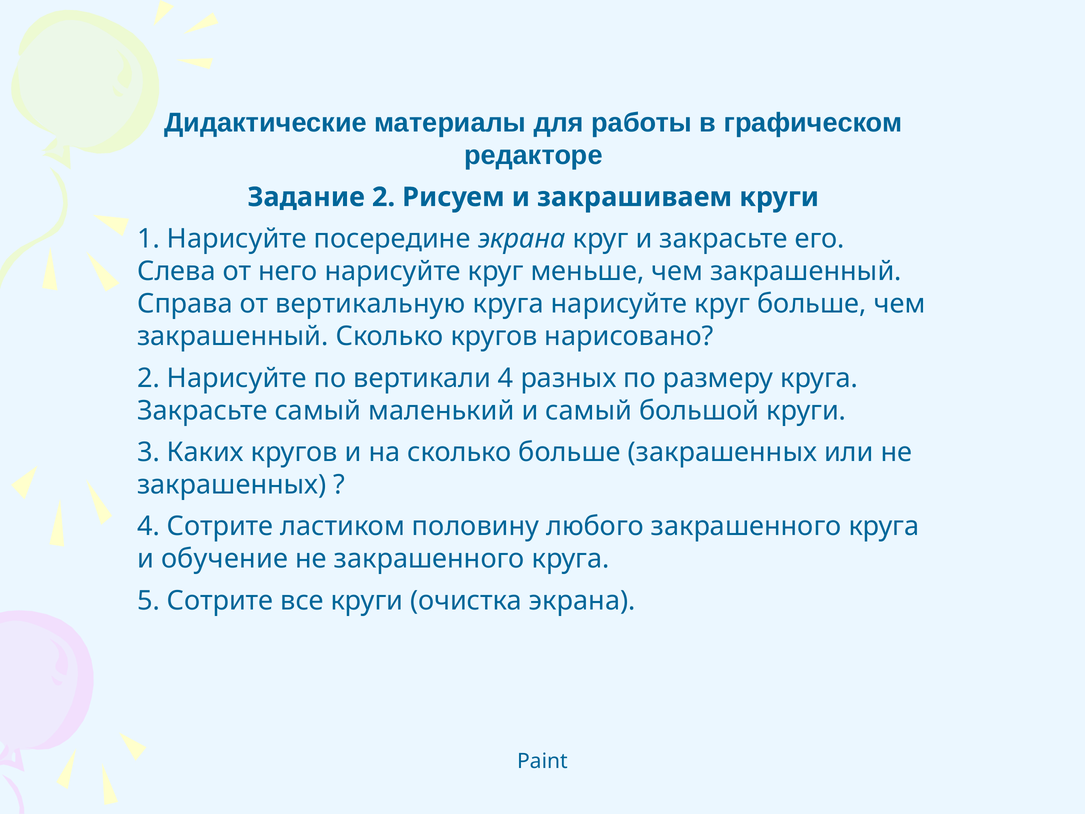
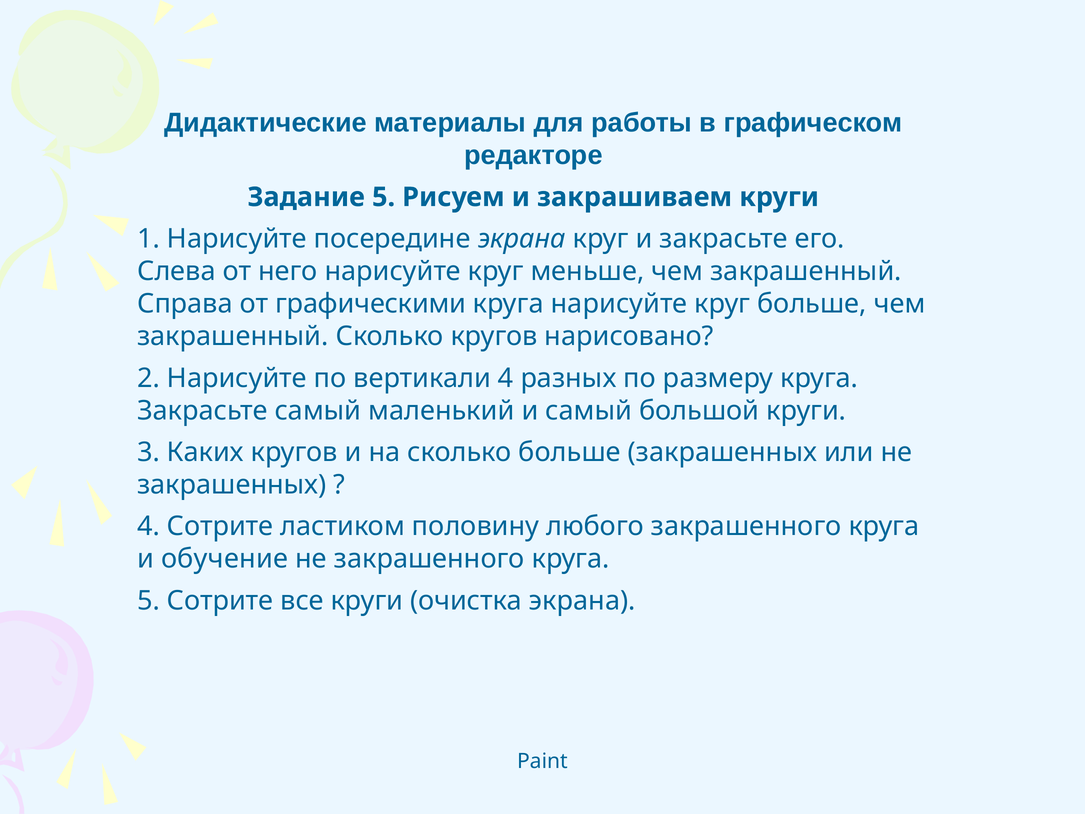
Задание 2: 2 -> 5 (384, 197)
вертикальную: вертикальную -> графическими (371, 304)
